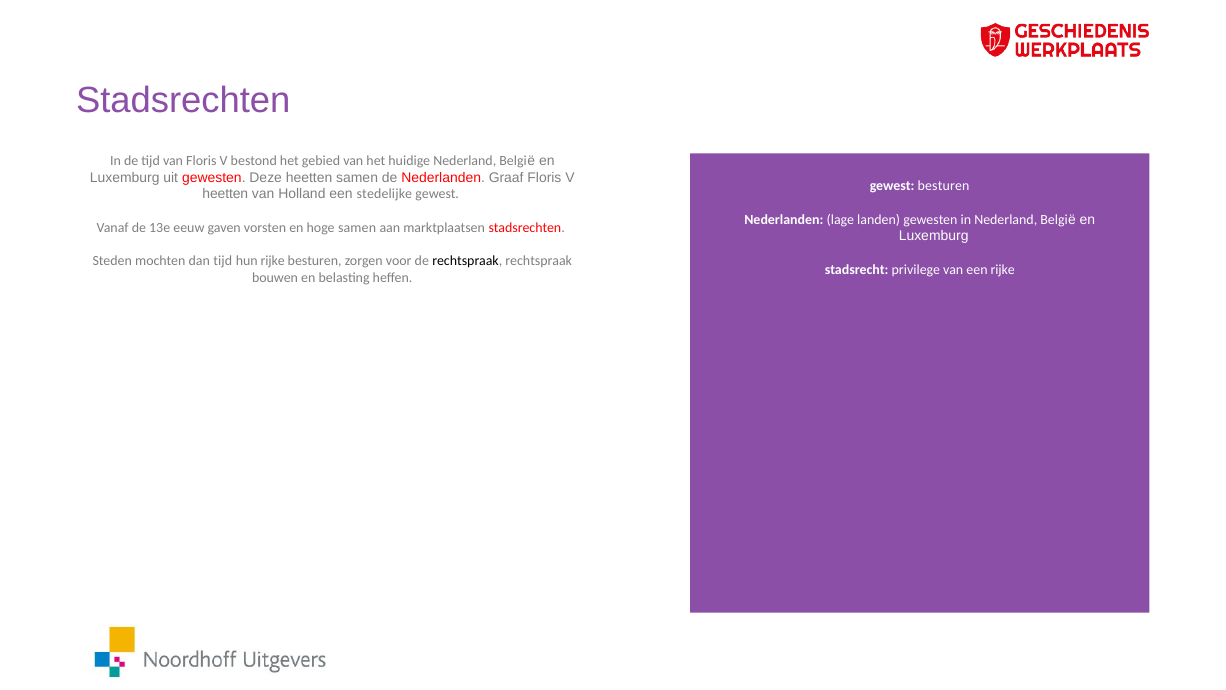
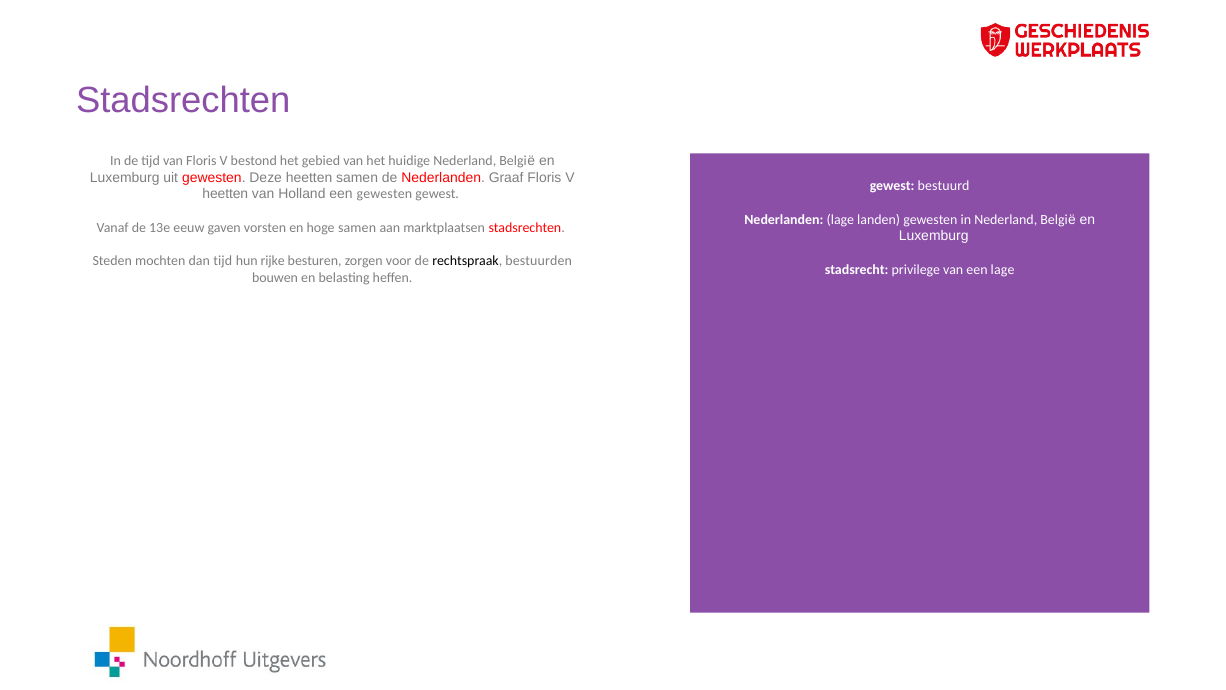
gewest besturen: besturen -> bestuurd (944, 186)
een stedelijke: stedelijke -> gewesten (384, 194)
rechtspraak rechtspraak: rechtspraak -> bestuurden (539, 261)
een rijke: rijke -> lage (1003, 270)
